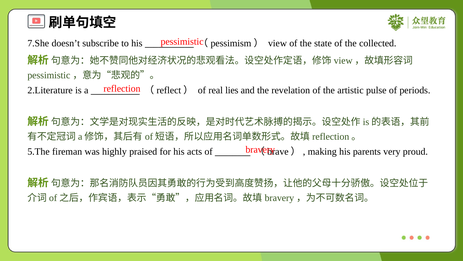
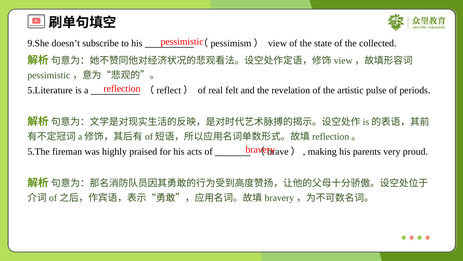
7.She: 7.She -> 9.She (38, 43)
2.Literature: 2.Literature -> 5.Literature (50, 90)
lies: lies -> felt (232, 90)
